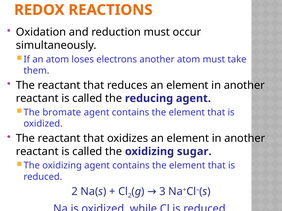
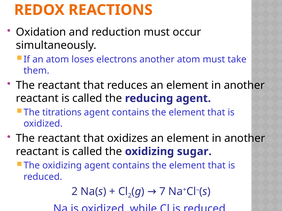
bromate: bromate -> titrations (62, 113)
3: 3 -> 7 (162, 192)
